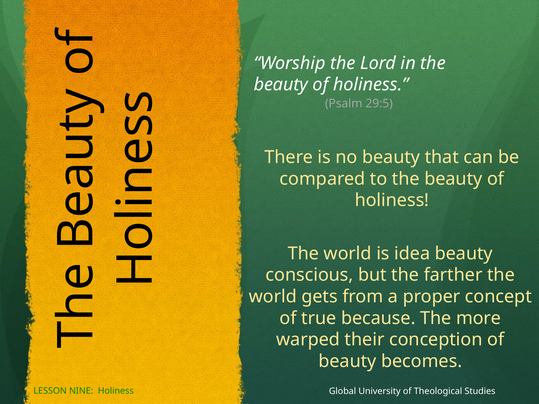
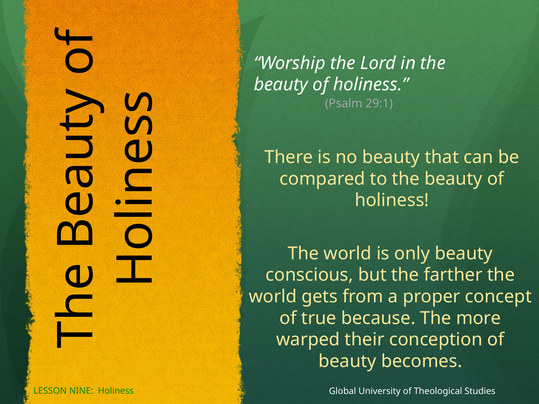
29:5: 29:5 -> 29:1 (379, 104)
idea: idea -> only (412, 254)
